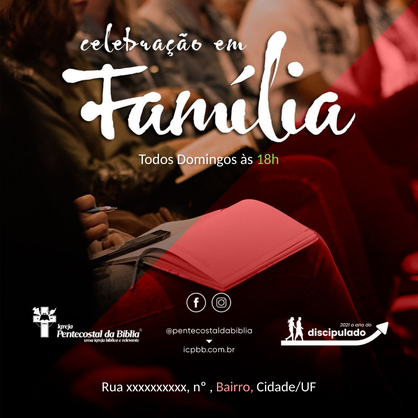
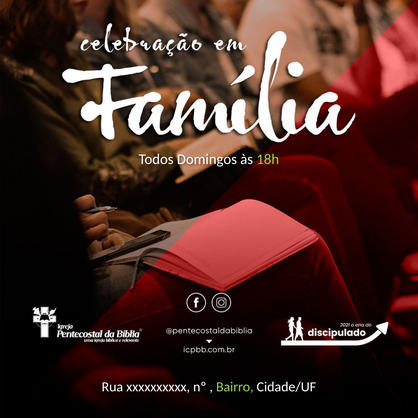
Bairro colour: pink -> light green (235, 387)
